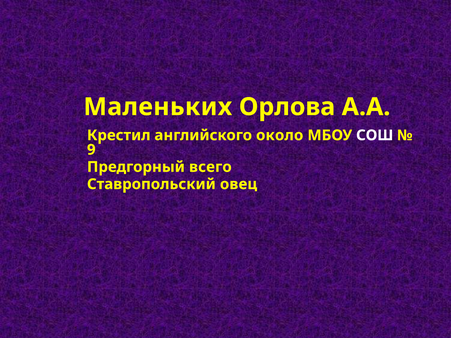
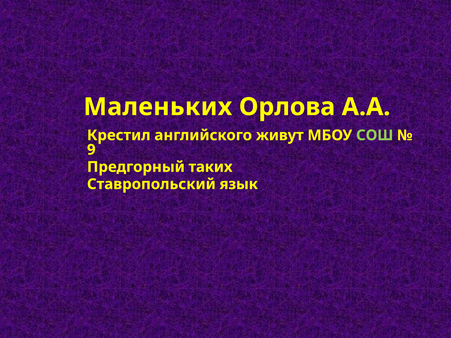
около: около -> живут (280, 135)
СОШ colour: white -> light green (375, 135)
всего: всего -> таких (211, 167)
овец: овец -> язык (239, 184)
